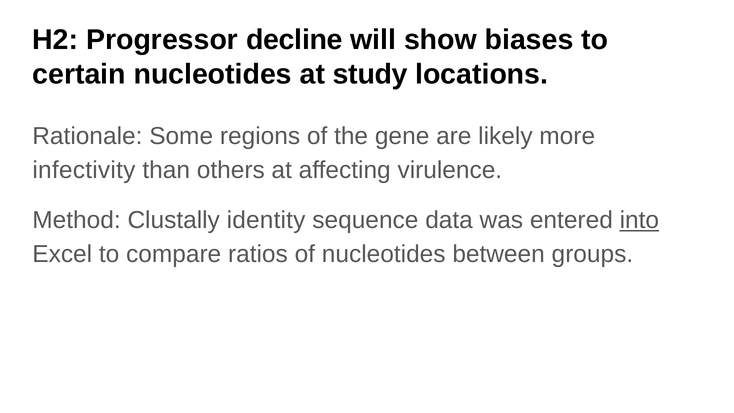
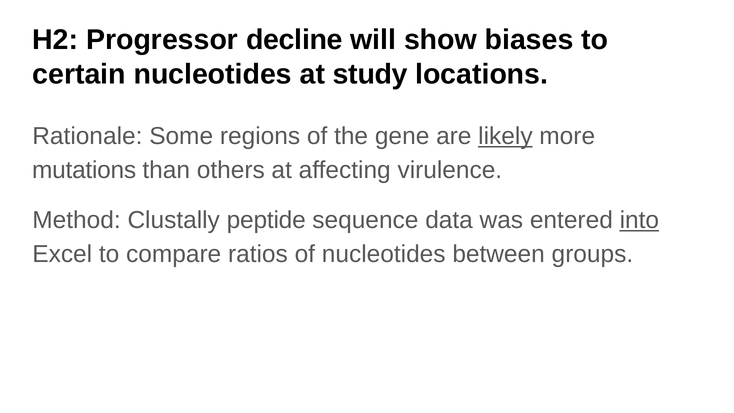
likely underline: none -> present (505, 136)
infectivity: infectivity -> mutations (84, 170)
identity: identity -> peptide (266, 220)
